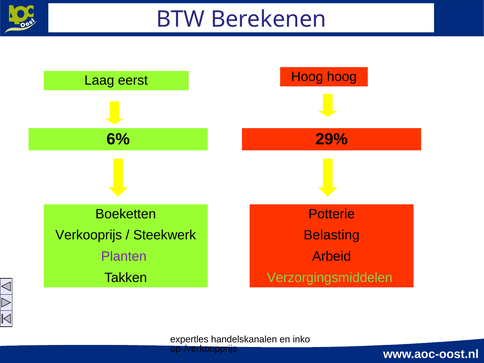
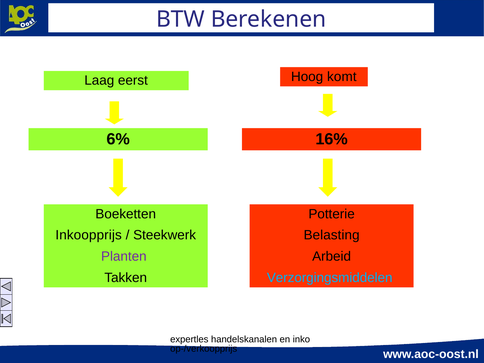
Hoog hoog: hoog -> komt (342, 77)
29%: 29% -> 16% (332, 139)
Verkooprijs: Verkooprijs -> Inkoopprijs (89, 235)
Verzorgingsmiddelen colour: light green -> light blue (330, 278)
